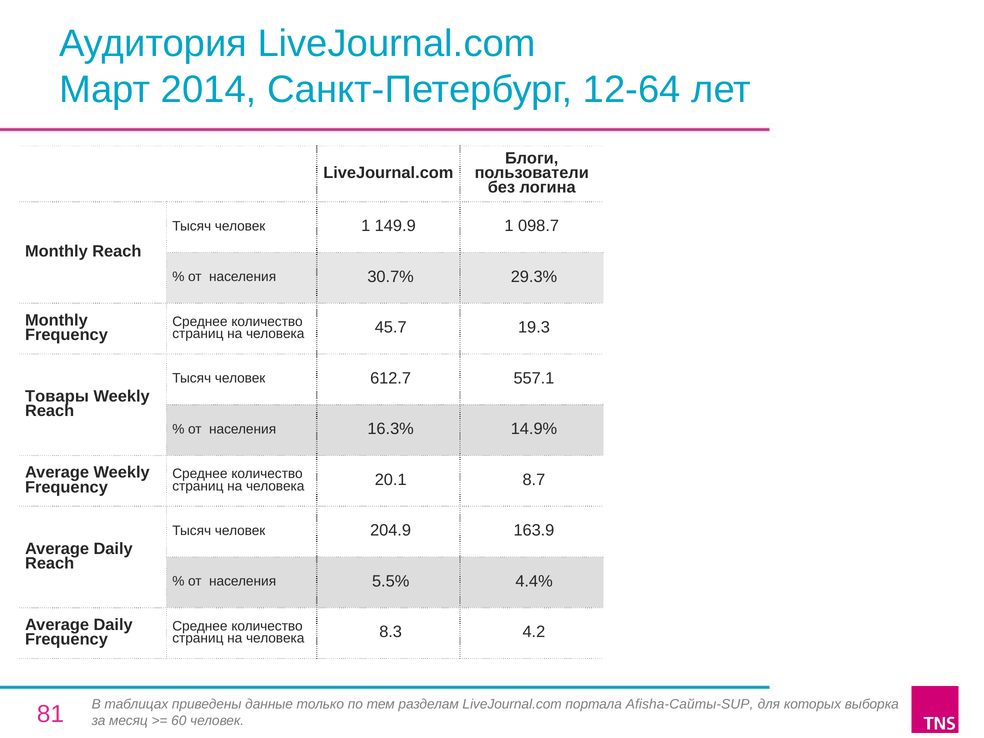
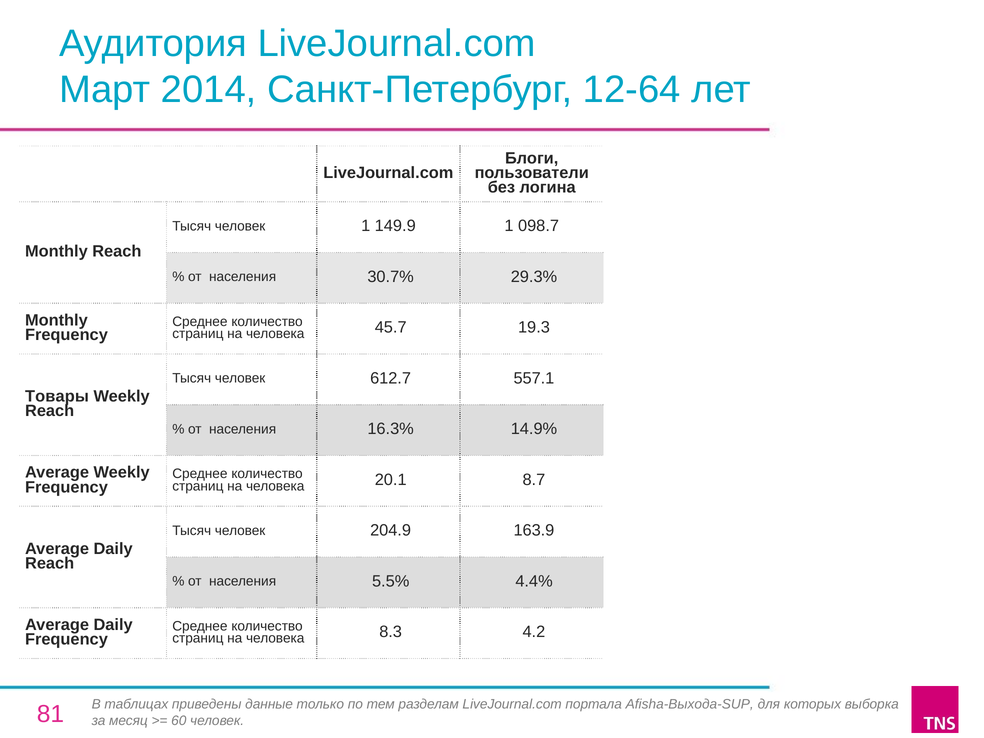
Afisha-Сайты-SUP: Afisha-Сайты-SUP -> Afisha-Выхода-SUP (690, 704)
